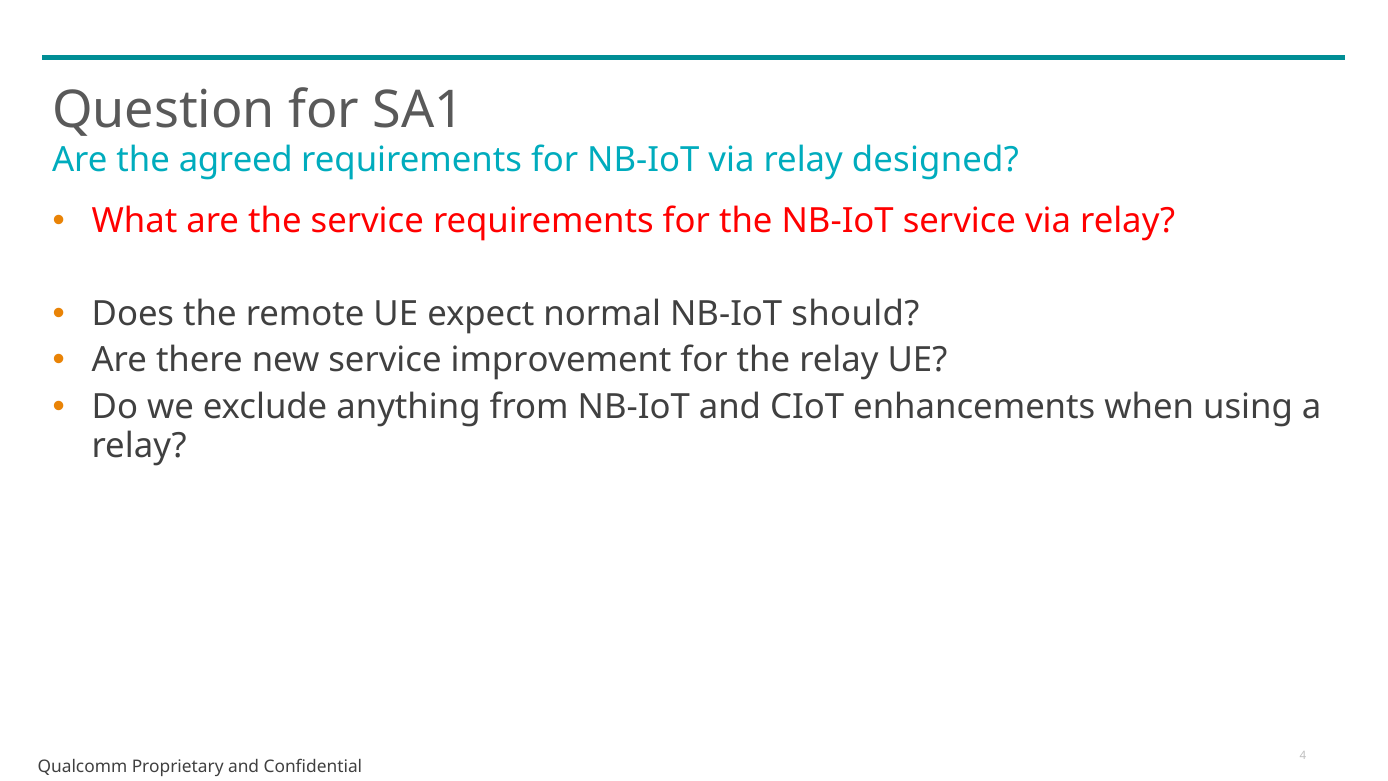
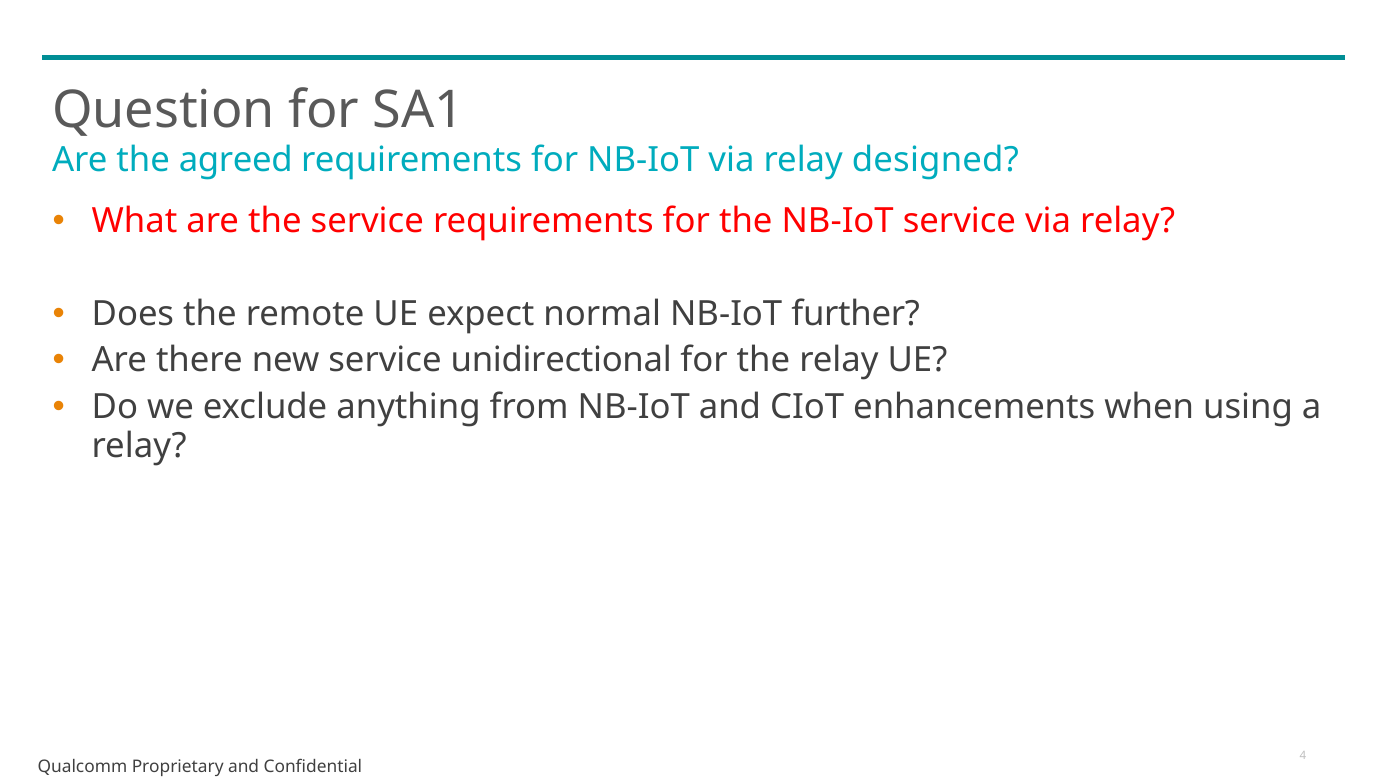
should: should -> further (856, 314)
improvement: improvement -> unidirectional (561, 360)
